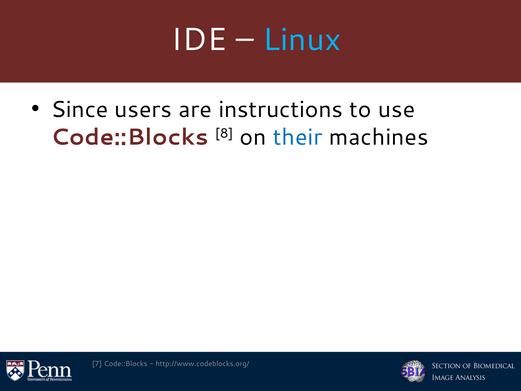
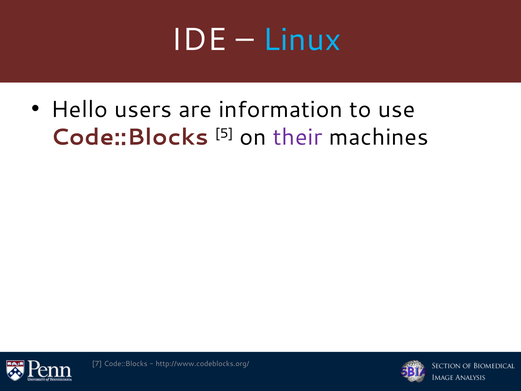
Since: Since -> Hello (79, 109)
instructions: instructions -> information (281, 109)
8: 8 -> 5 (224, 133)
their colour: blue -> purple (298, 137)
